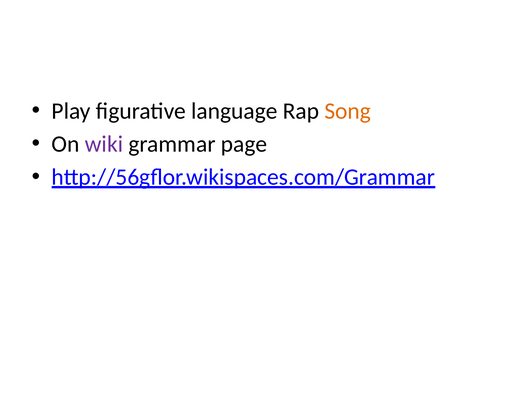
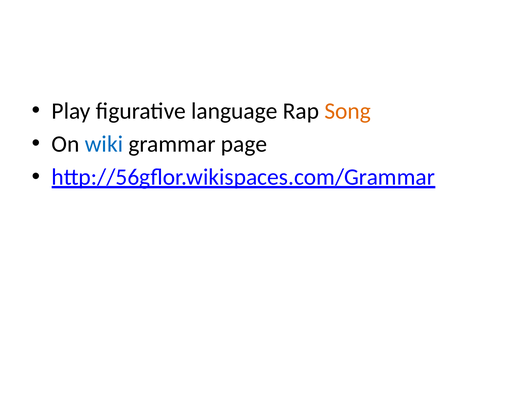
wiki colour: purple -> blue (104, 144)
